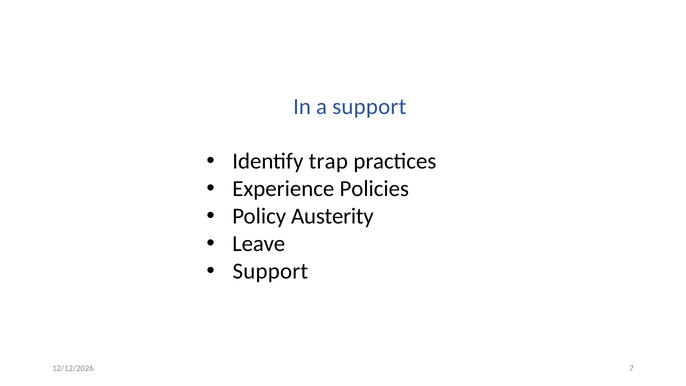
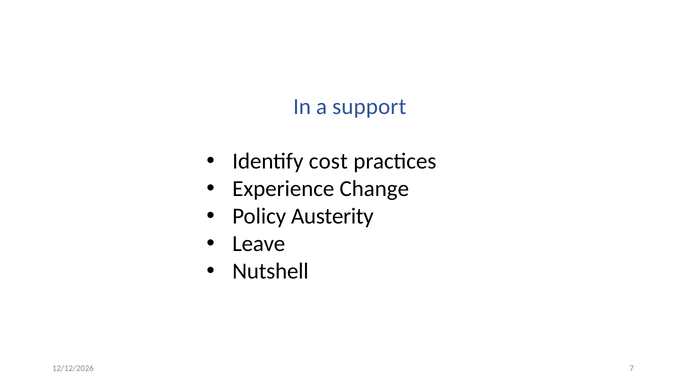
trap: trap -> cost (328, 161)
Policies: Policies -> Change (374, 189)
Support: Support -> Nutshell (271, 271)
